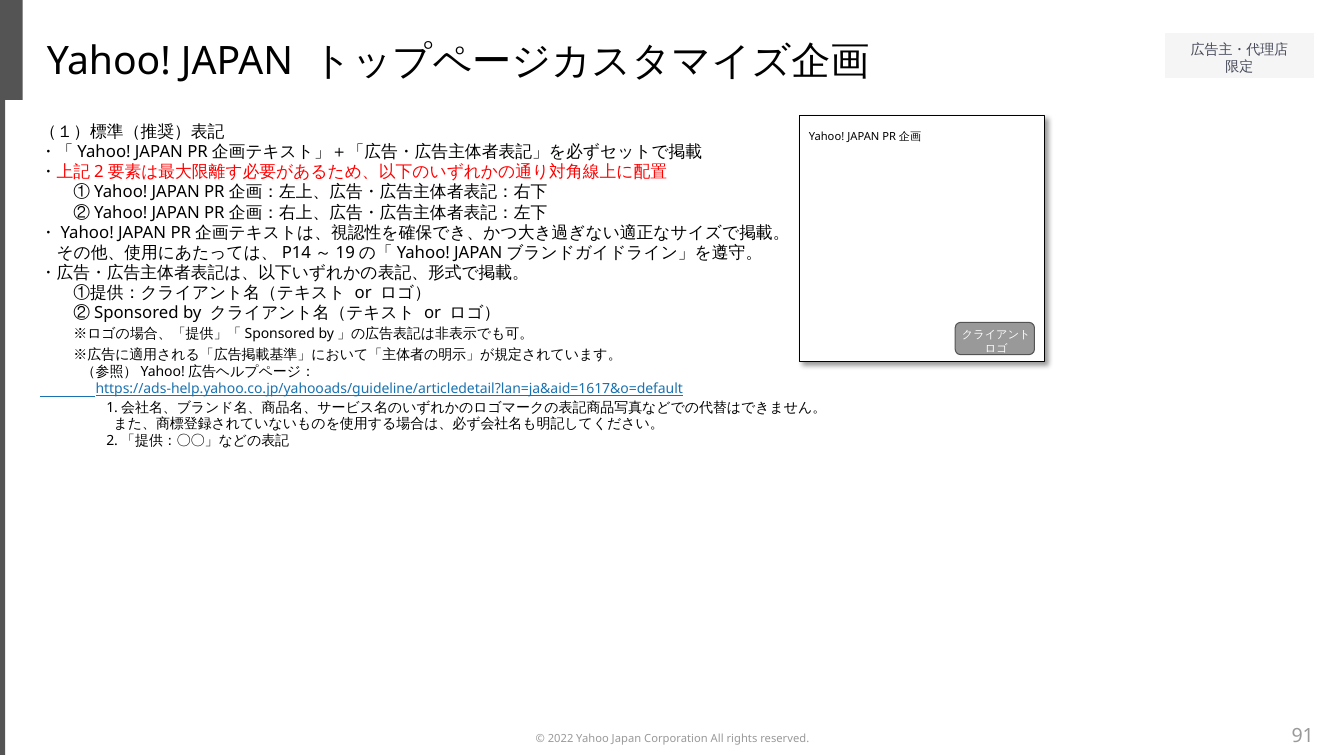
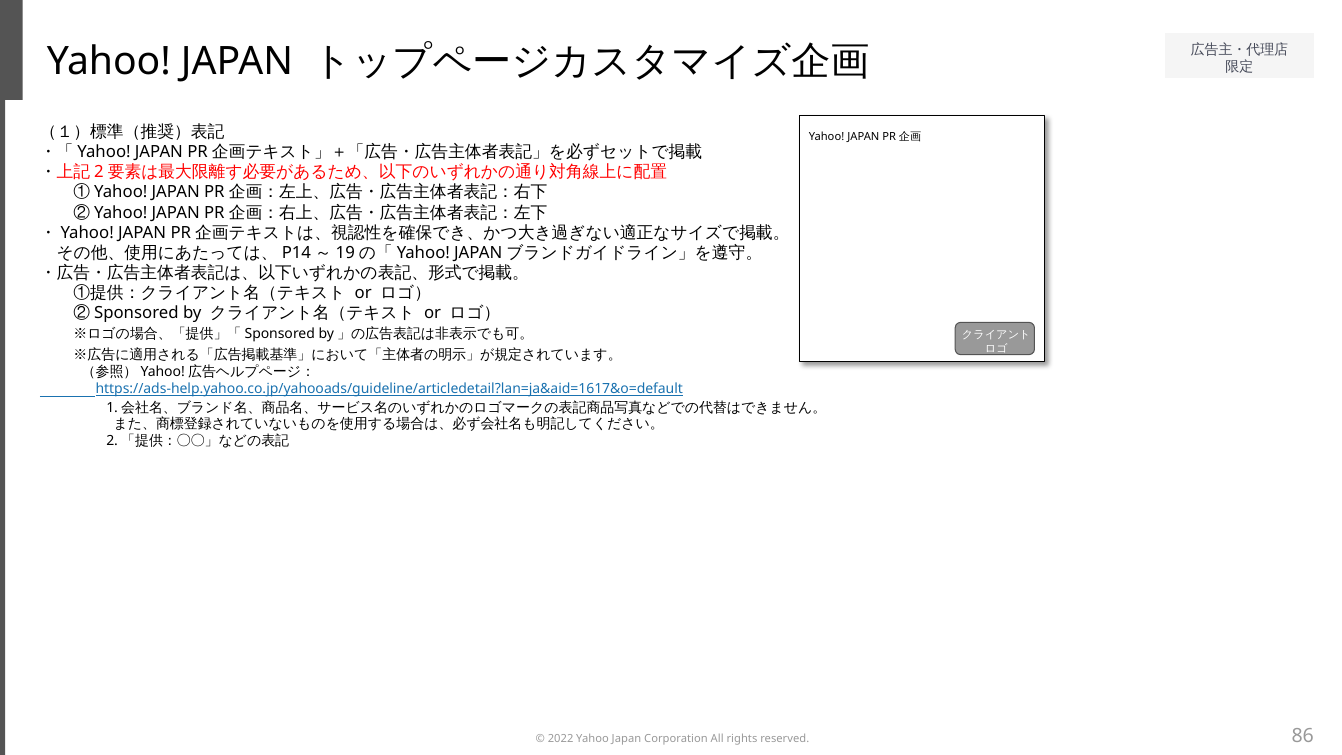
91: 91 -> 86 (1303, 736)
